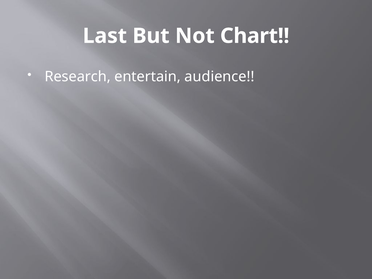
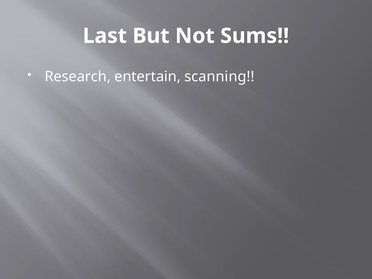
Chart: Chart -> Sums (255, 36)
audience: audience -> scanning (219, 77)
